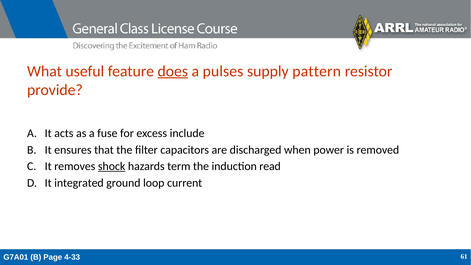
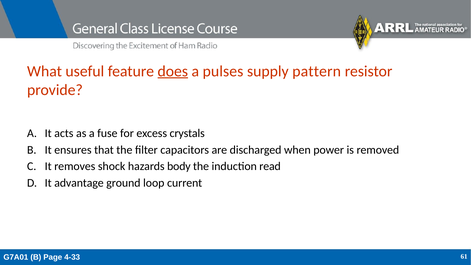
include: include -> crystals (187, 133)
shock underline: present -> none (112, 166)
term: term -> body (179, 166)
integrated: integrated -> advantage (79, 183)
